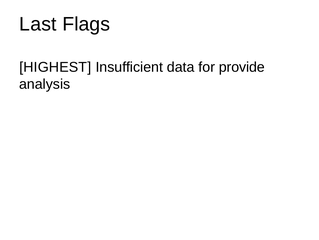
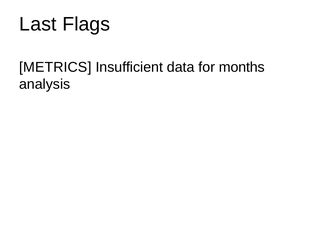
HIGHEST: HIGHEST -> METRICS (55, 67)
provide: provide -> months (242, 67)
